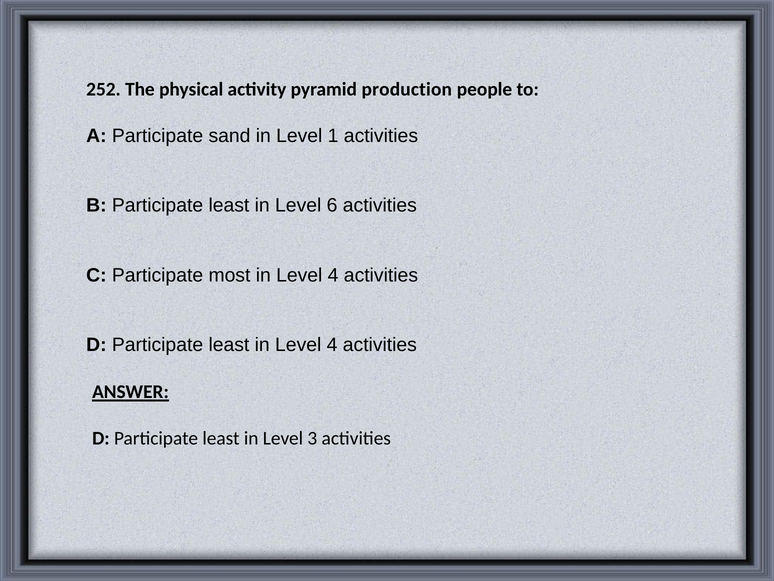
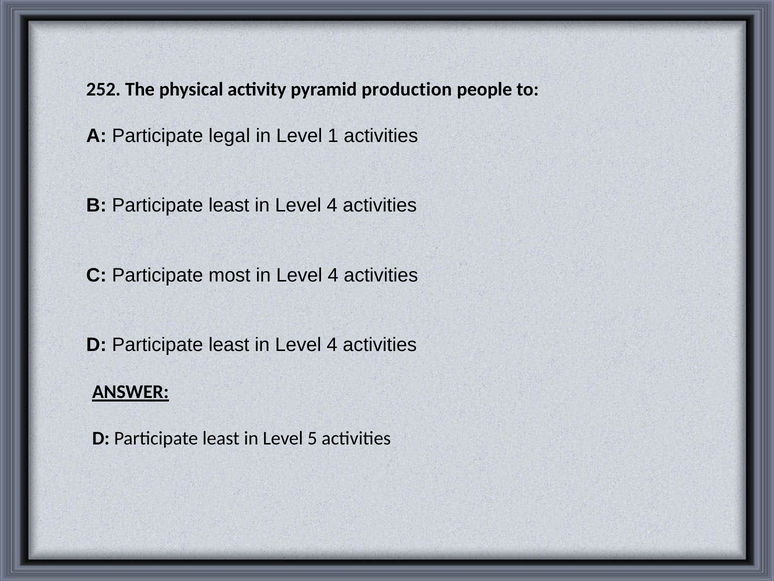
sand: sand -> legal (229, 136)
6: 6 -> 4 (332, 205)
3: 3 -> 5 (312, 438)
